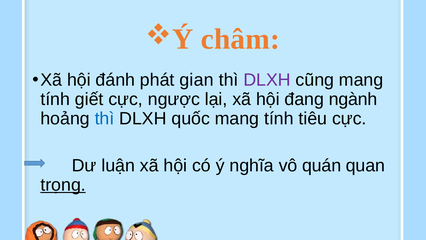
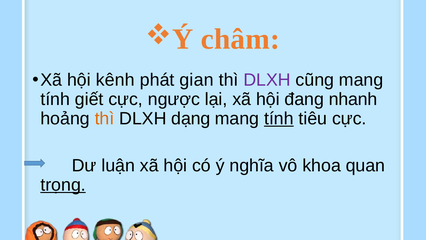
đánh: đánh -> kênh (115, 80)
ngành: ngành -> nhanh (353, 99)
thì colour: blue -> orange (105, 118)
quốc: quốc -> dạng (191, 118)
tính underline: none -> present (279, 118)
quán: quán -> khoa (322, 165)
